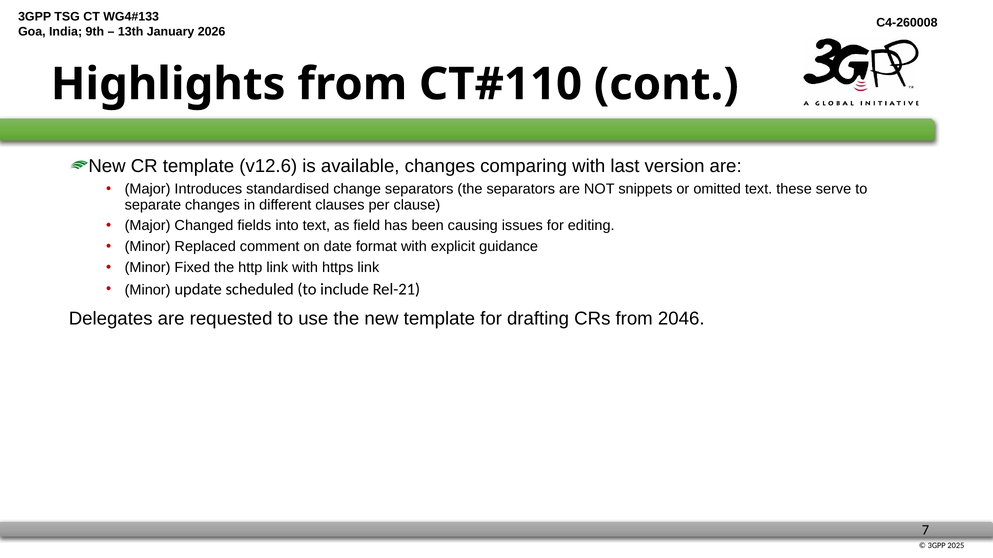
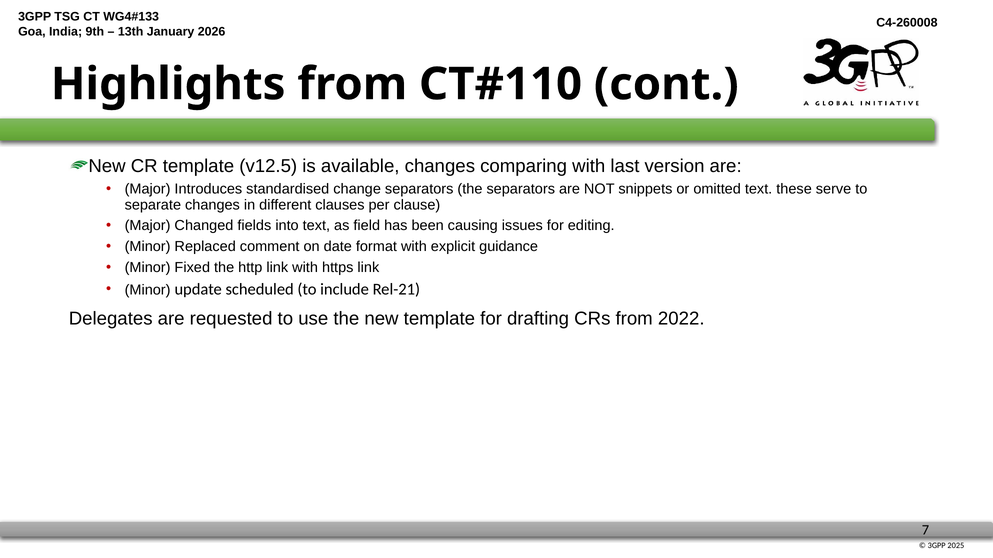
v12.6: v12.6 -> v12.5 (268, 166)
2046: 2046 -> 2022 (681, 319)
